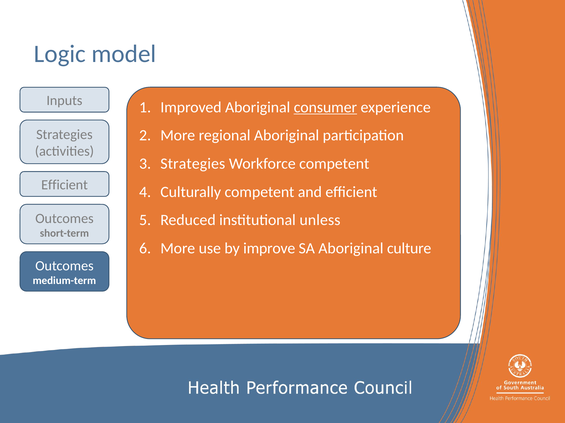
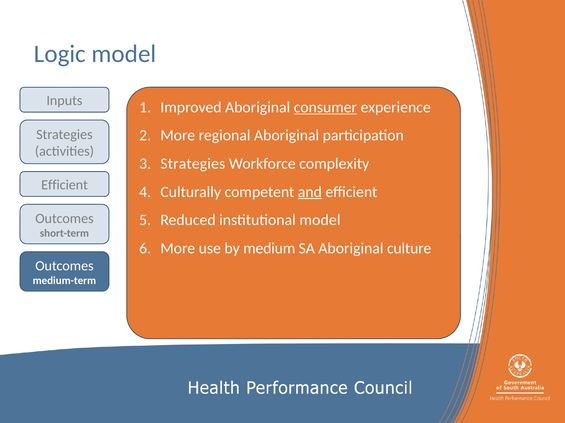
Workforce competent: competent -> complexity (334, 164)
and underline: none -> present (310, 192)
institutional unless: unless -> model (320, 220)
improve: improve -> medium (269, 249)
